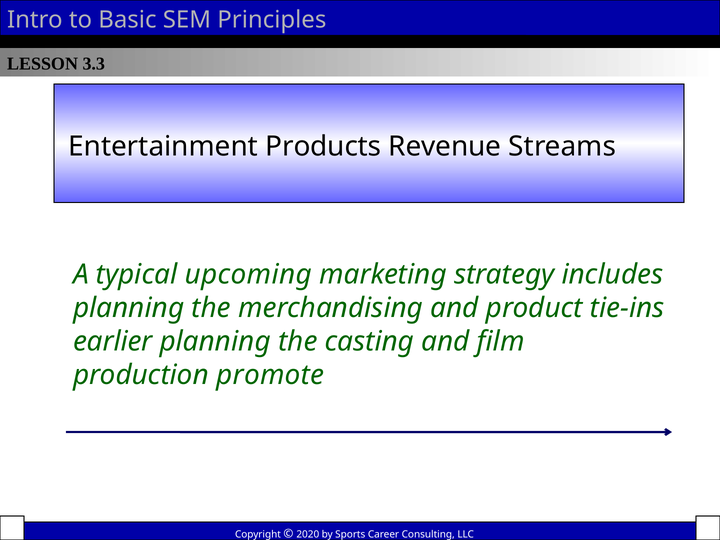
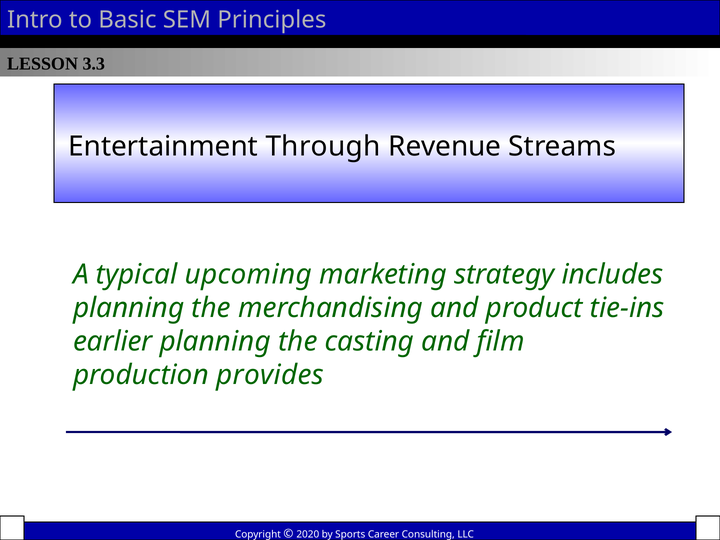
Products: Products -> Through (323, 147)
promote: promote -> provides (270, 375)
